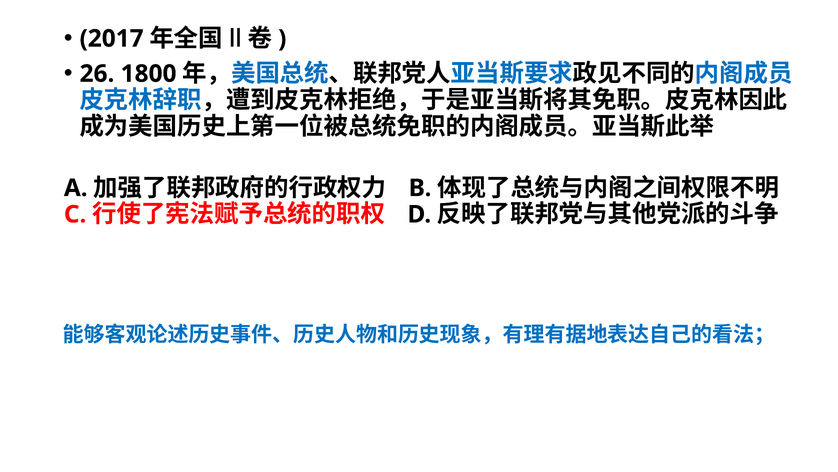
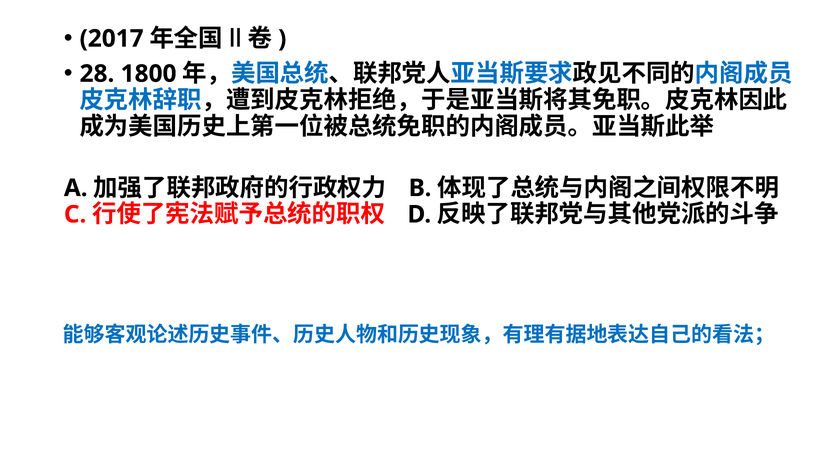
26: 26 -> 28 (97, 74)
